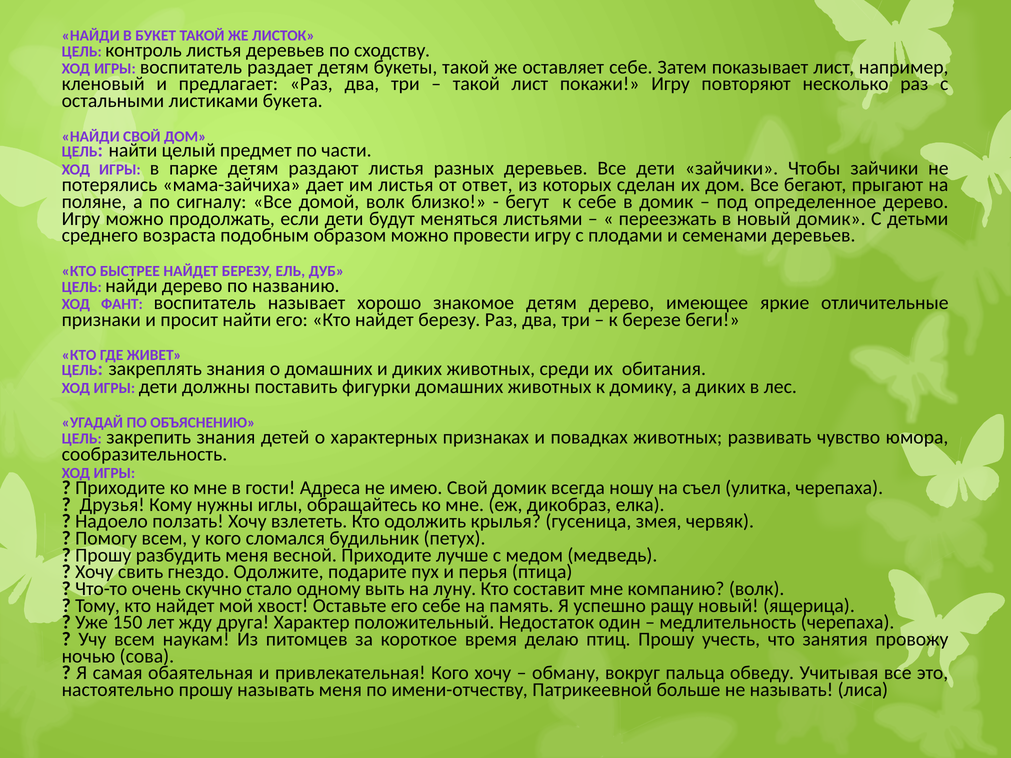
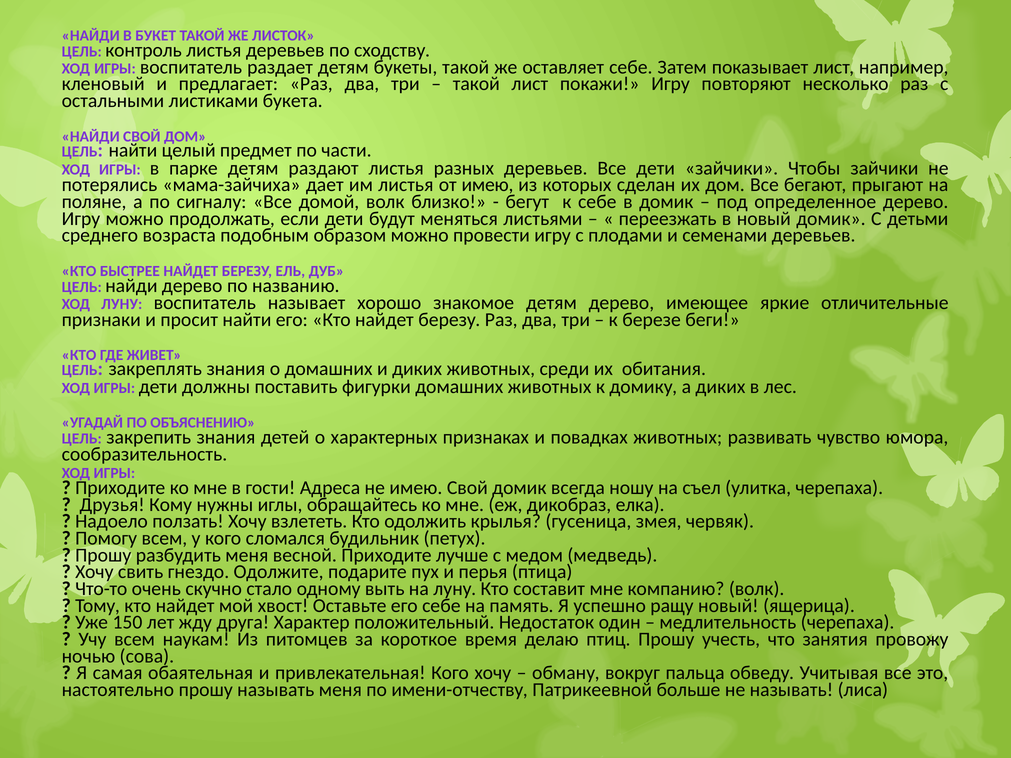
от ответ: ответ -> имею (488, 185)
ХОД ФАНТ: ФАНТ -> ЛУНУ (122, 304)
